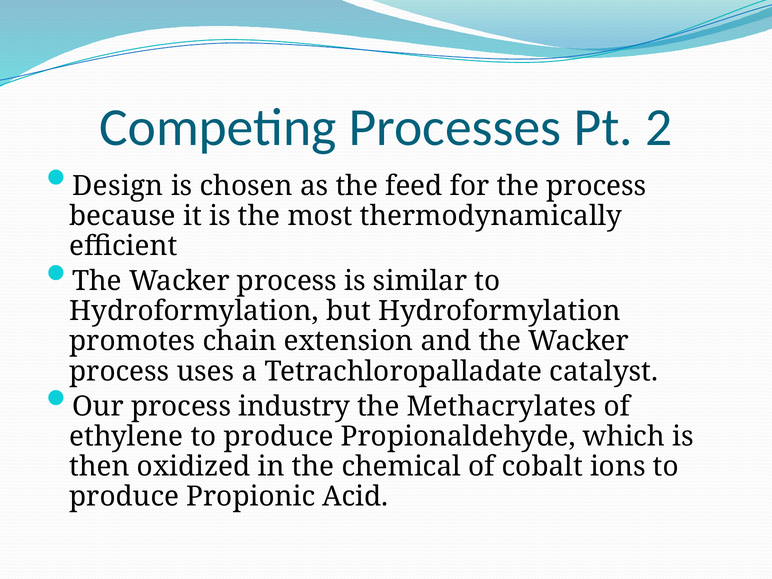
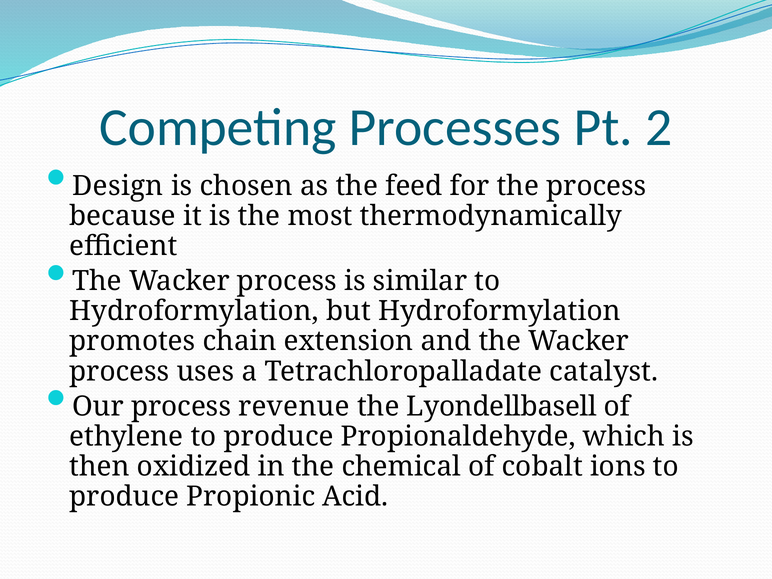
industry: industry -> revenue (294, 406)
Methacrylates: Methacrylates -> Lyondellbasell (502, 406)
